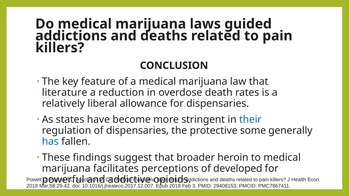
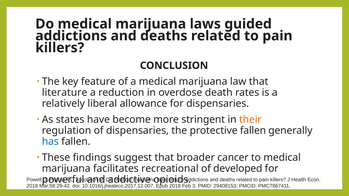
their colour: blue -> orange (250, 120)
protective some: some -> fallen (253, 131)
heroin: heroin -> cancer (233, 158)
perceptions: perceptions -> recreational (170, 169)
